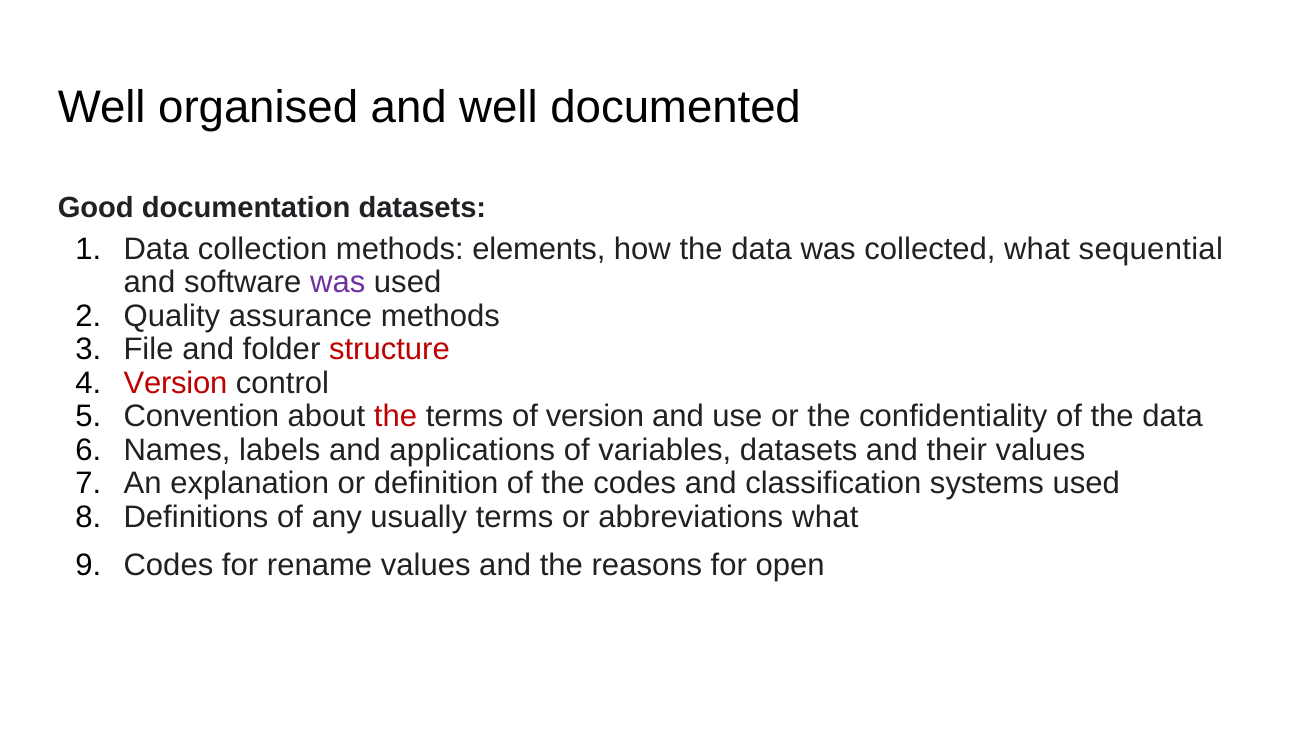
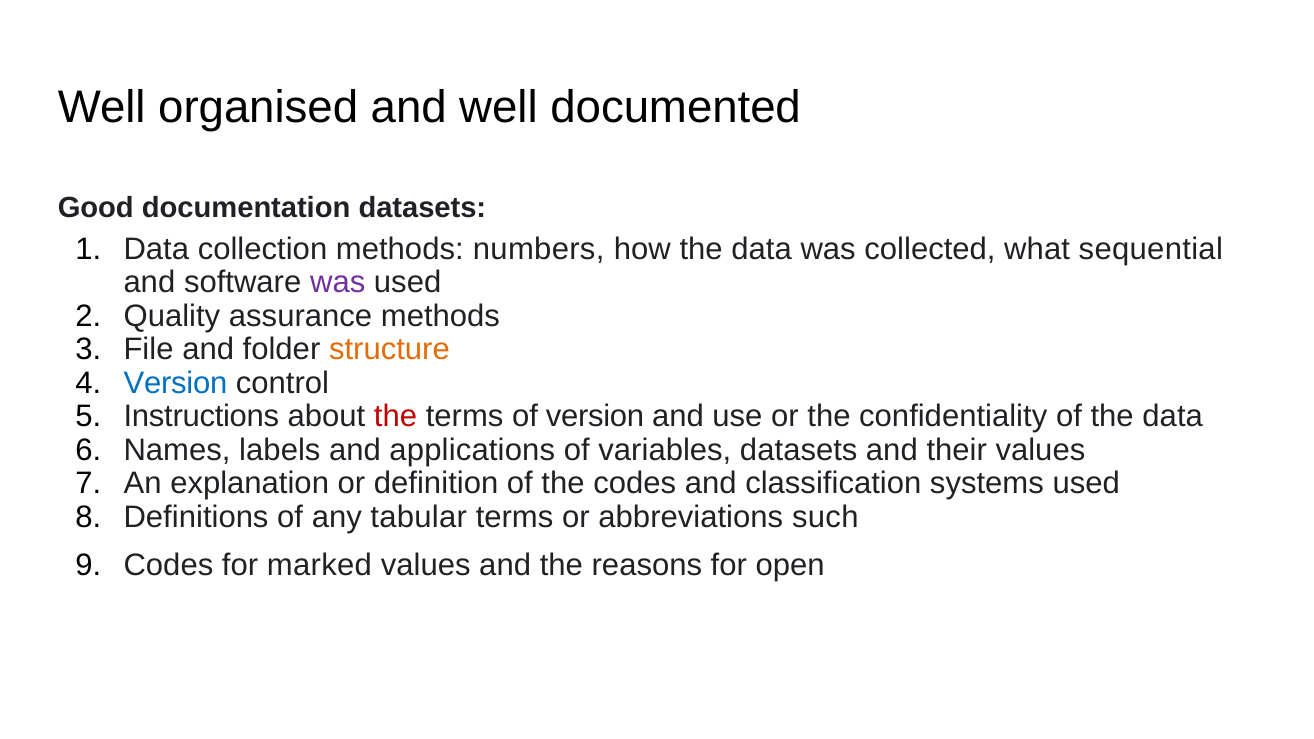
elements: elements -> numbers (539, 249)
structure colour: red -> orange (389, 350)
Version colour: red -> blue (176, 383)
Convention: Convention -> Instructions (201, 417)
usually: usually -> tabular (419, 517)
abbreviations what: what -> such (825, 517)
rename: rename -> marked (319, 566)
